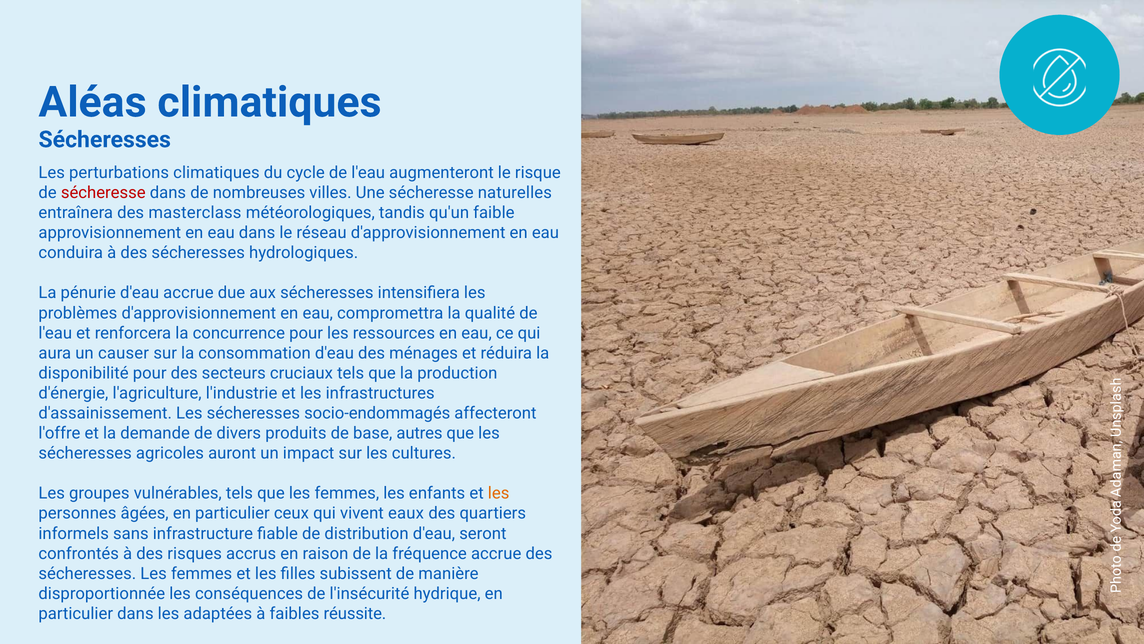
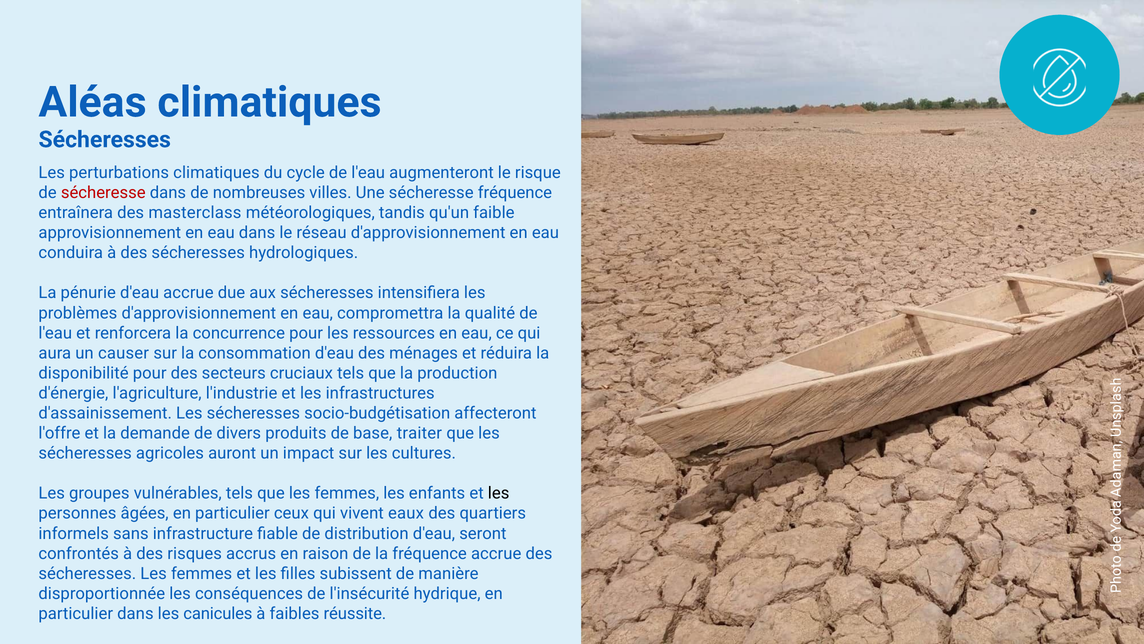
sécheresse naturelles: naturelles -> fréquence (515, 193)
socio-endommagés: socio-endommagés -> socio-budgétisation (377, 413)
autres: autres -> traiter (419, 433)
les colour: orange -> black (499, 493)
adaptées: adaptées -> canicules (218, 613)
